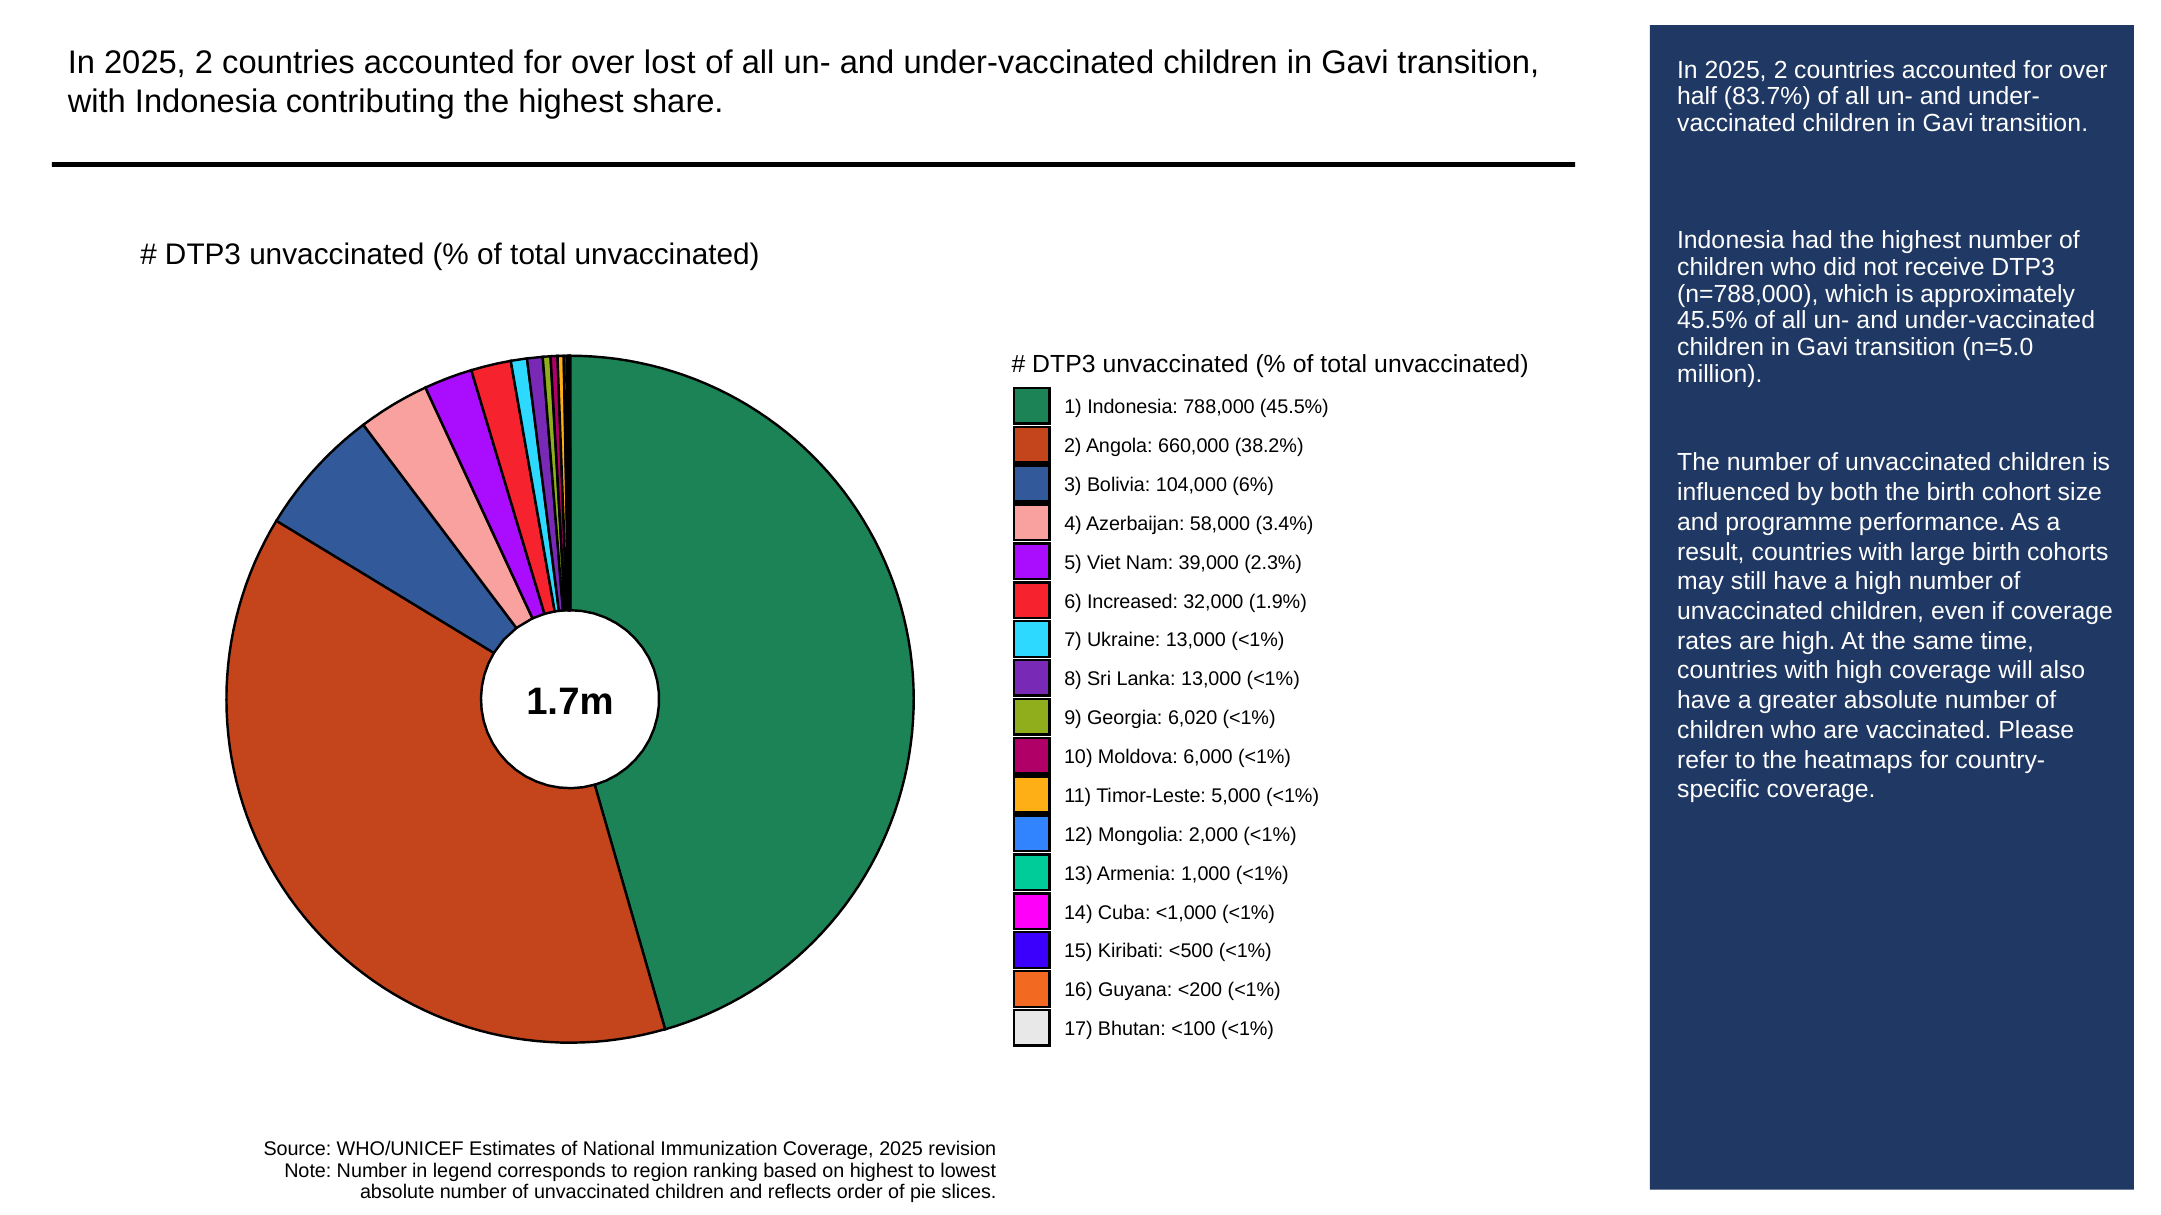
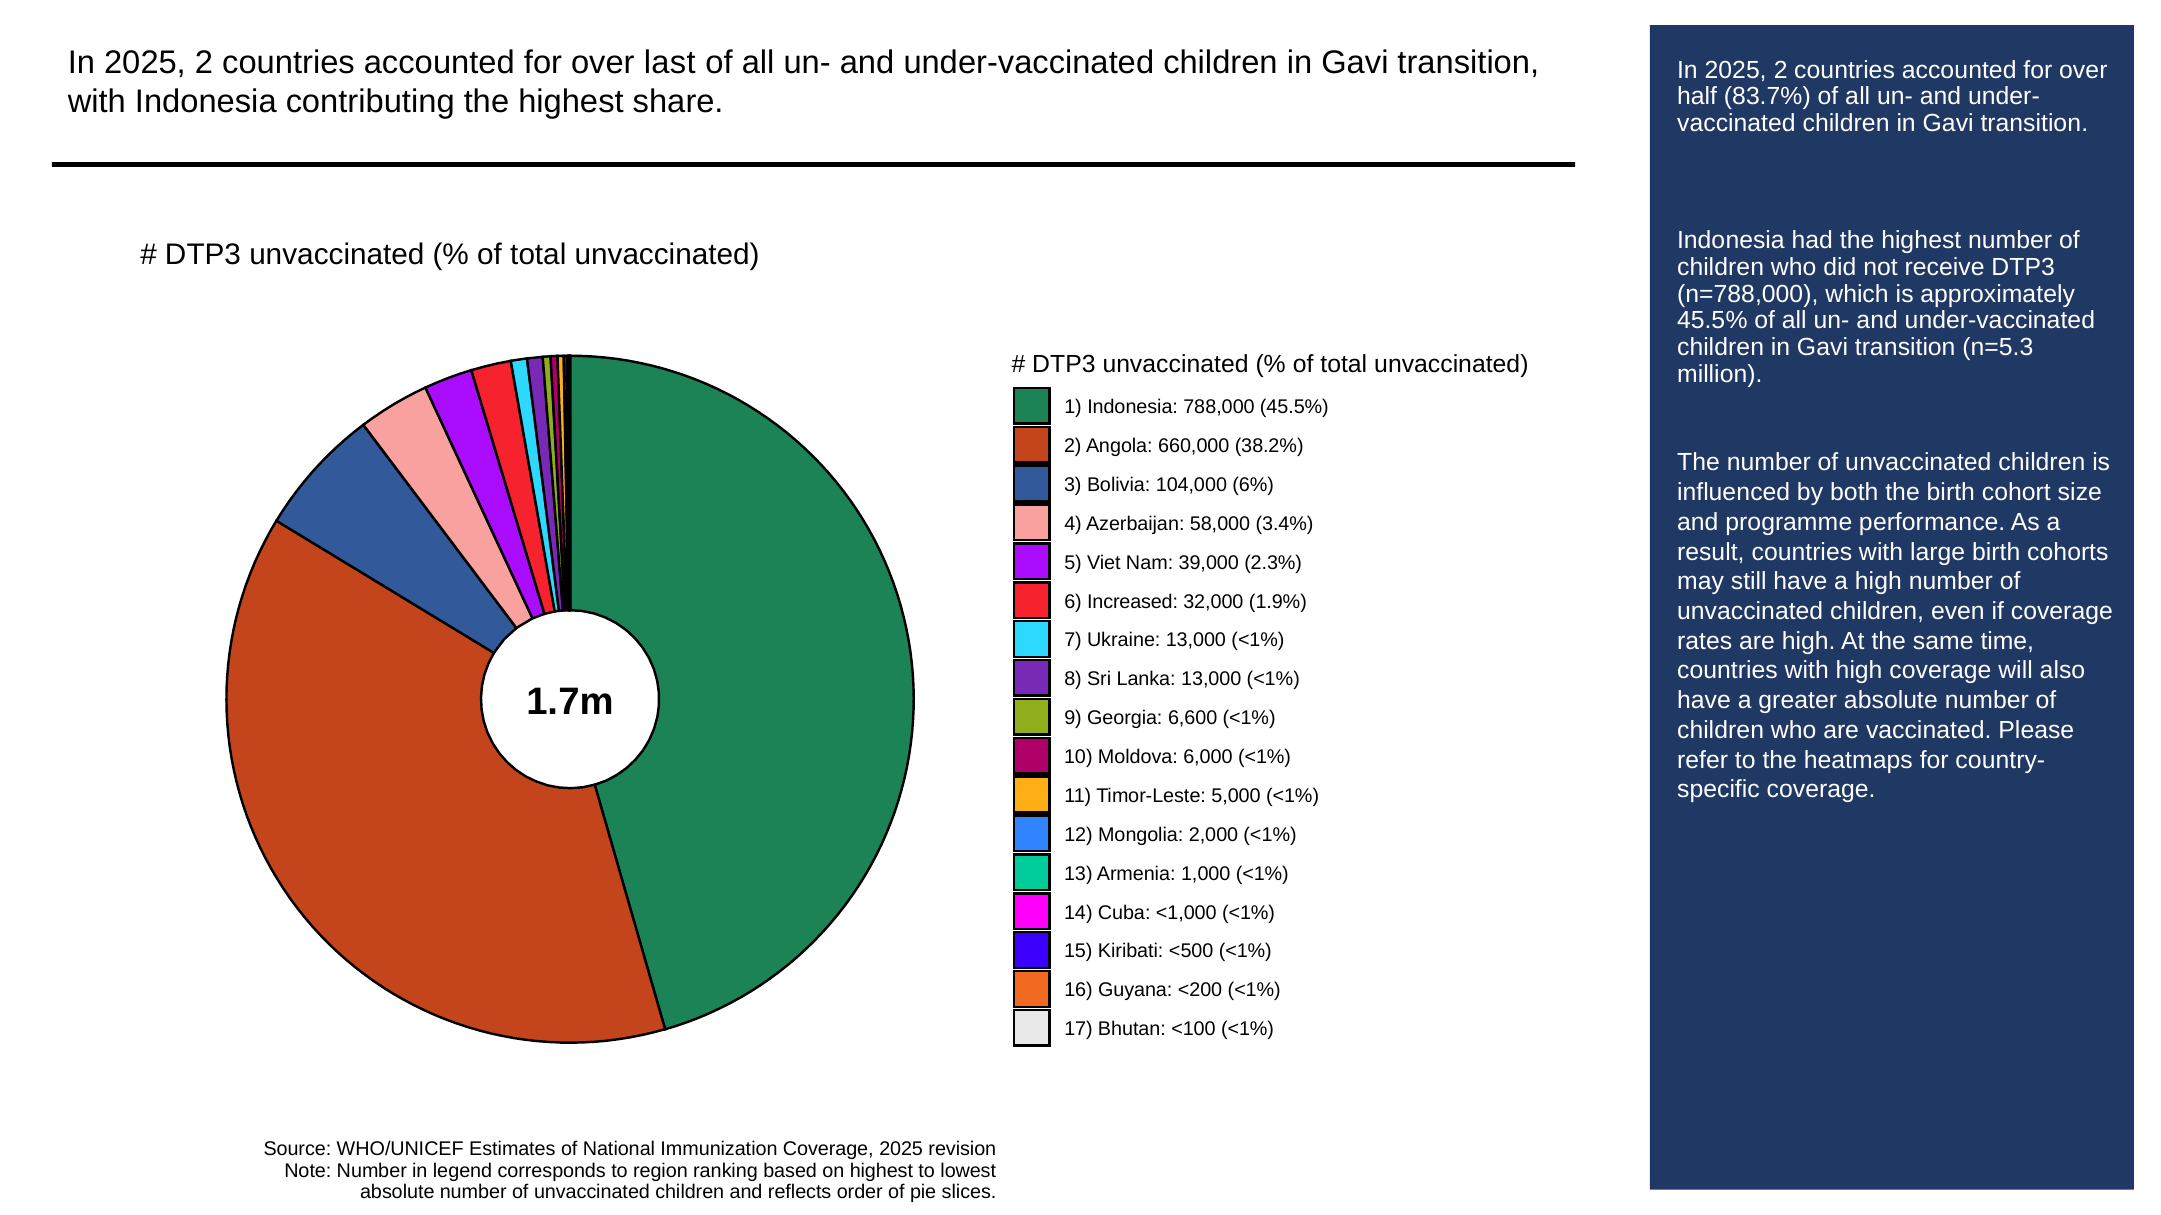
lost: lost -> last (670, 62)
n=5.0: n=5.0 -> n=5.3 (1998, 348)
6,020: 6,020 -> 6,600 (1193, 719)
